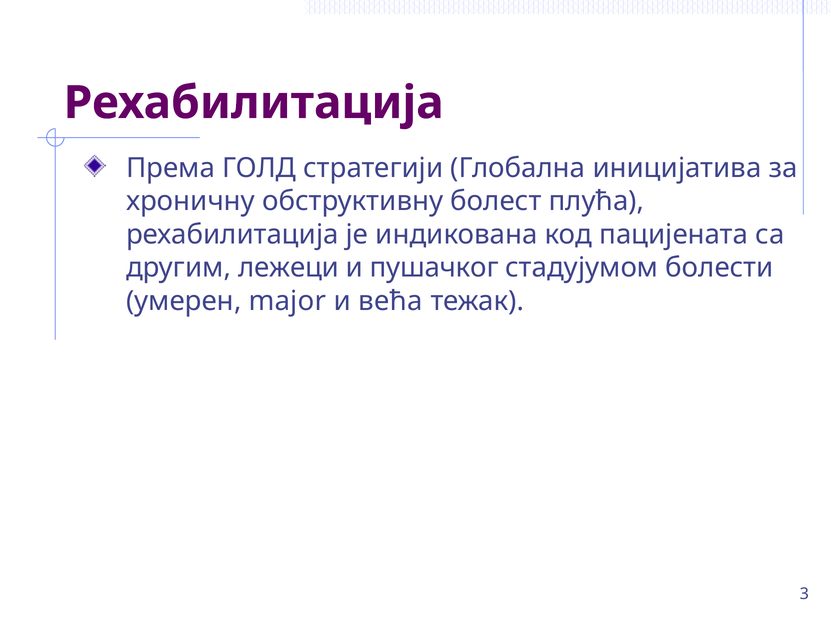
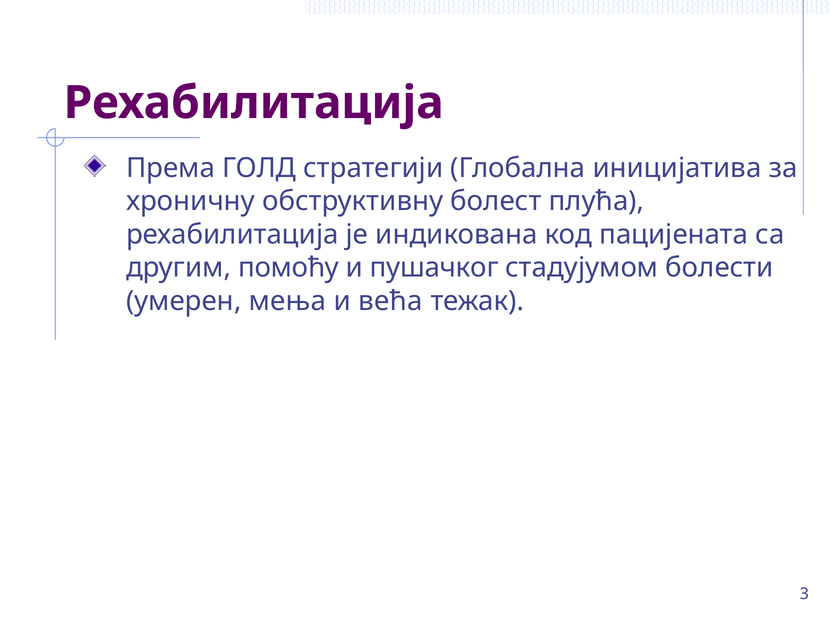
лежеци: лежеци -> помоћу (289, 268)
major: major -> мења (287, 301)
